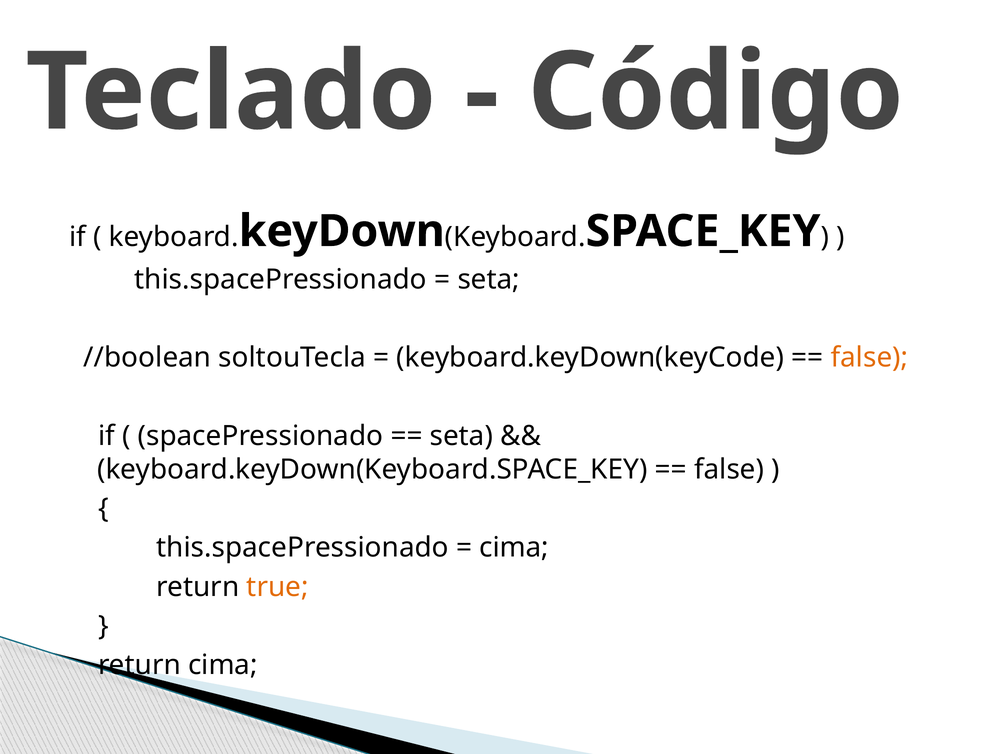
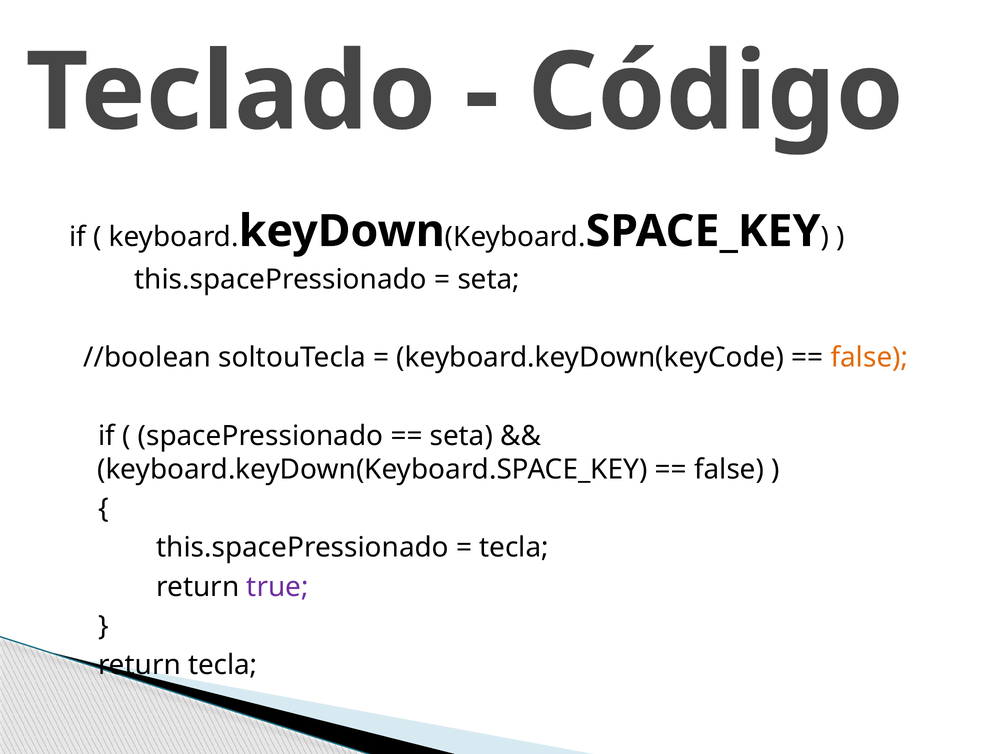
cima: cima -> tecla (514, 548)
true colour: orange -> purple (278, 587)
return cima: cima -> tecla (223, 665)
